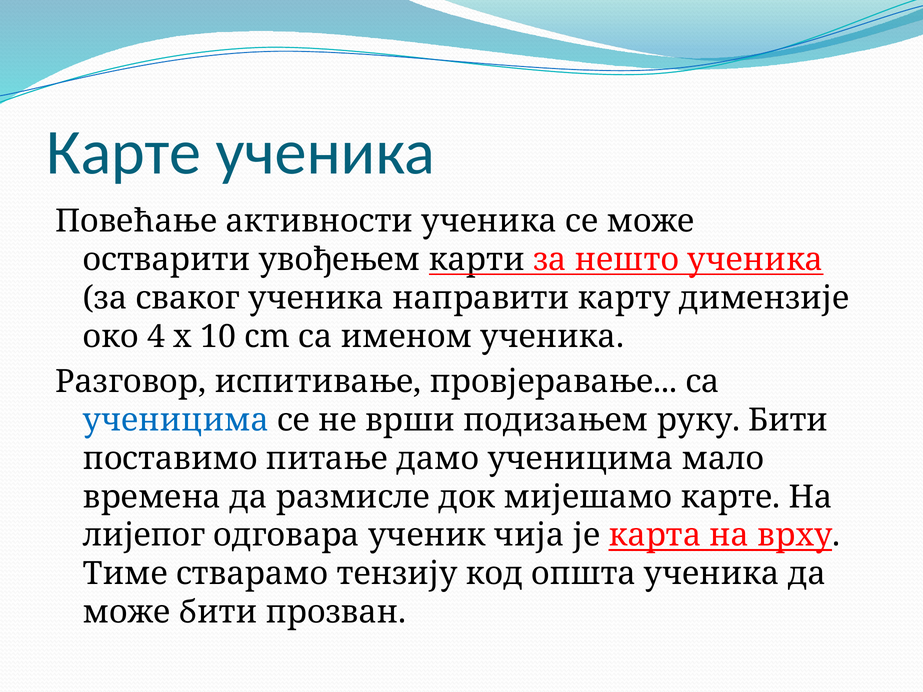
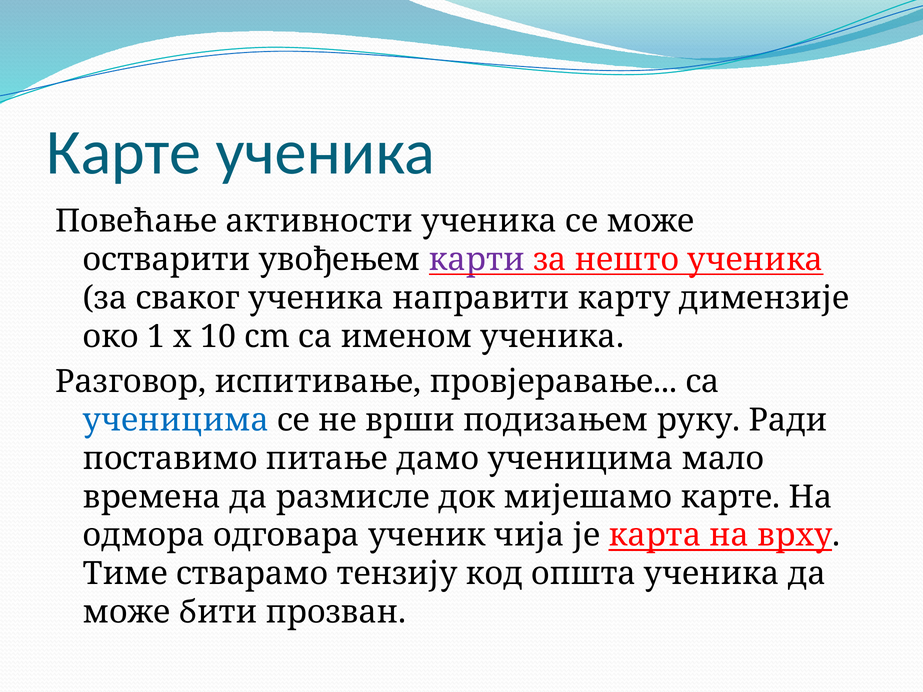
карти colour: black -> purple (477, 260)
4: 4 -> 1 (156, 337)
руку Бити: Бити -> Ради (788, 420)
лијепог: лијепог -> одмора (144, 536)
